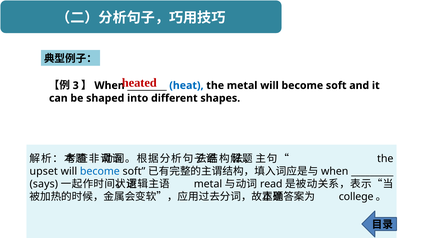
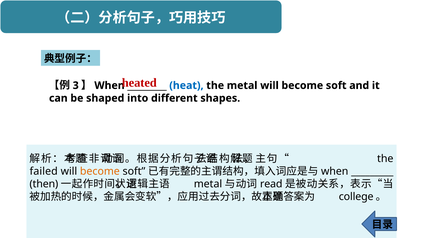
upset: upset -> failed (44, 171)
become colour: blue -> orange (100, 171)
says: says -> then (44, 184)
